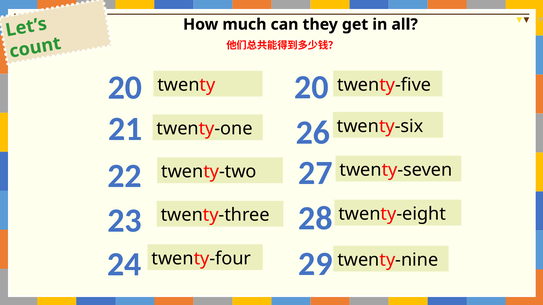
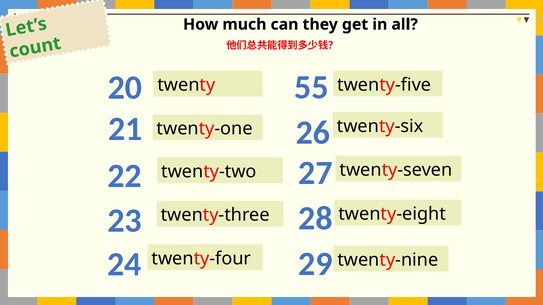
20 20: 20 -> 55 (311, 87)
